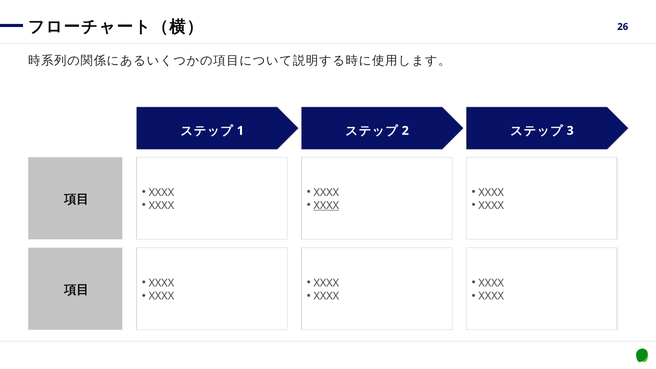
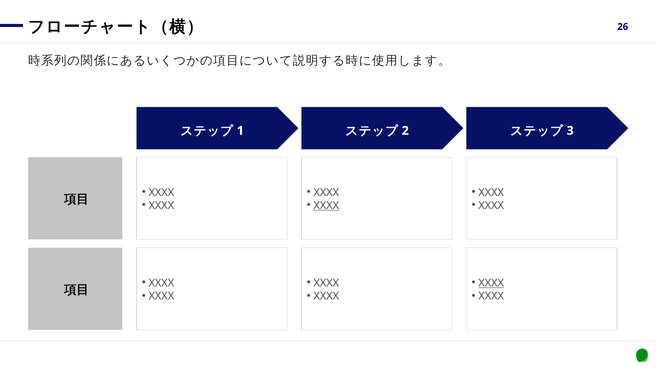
XXXX underline: none -> present (491, 283)
